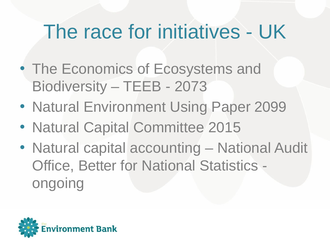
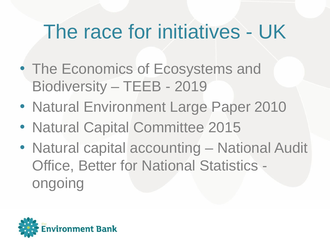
2073: 2073 -> 2019 (191, 87)
Using: Using -> Large (189, 107)
2099: 2099 -> 2010 (271, 107)
